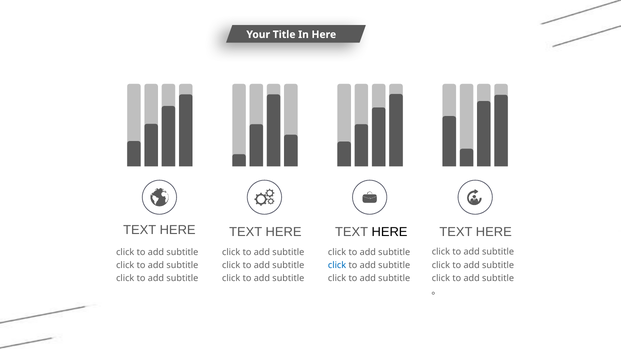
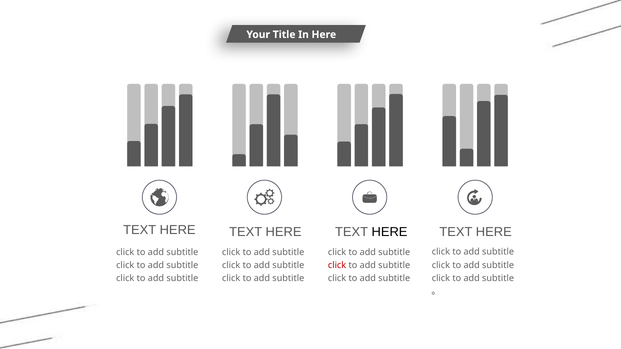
click colour: blue -> red (337, 266)
